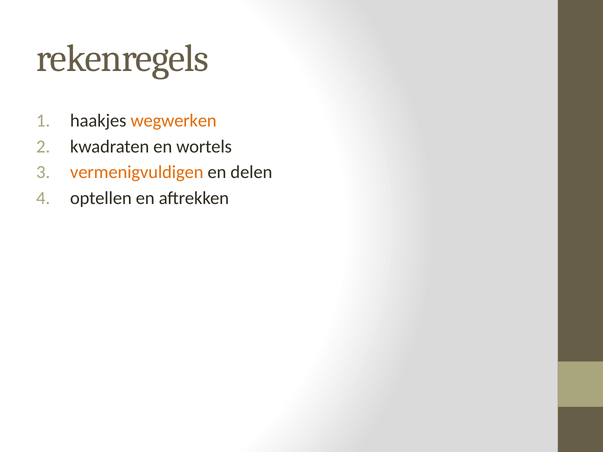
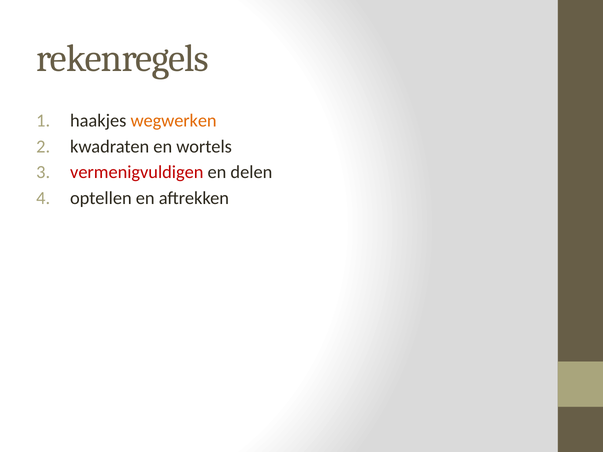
vermenigvuldigen colour: orange -> red (137, 172)
